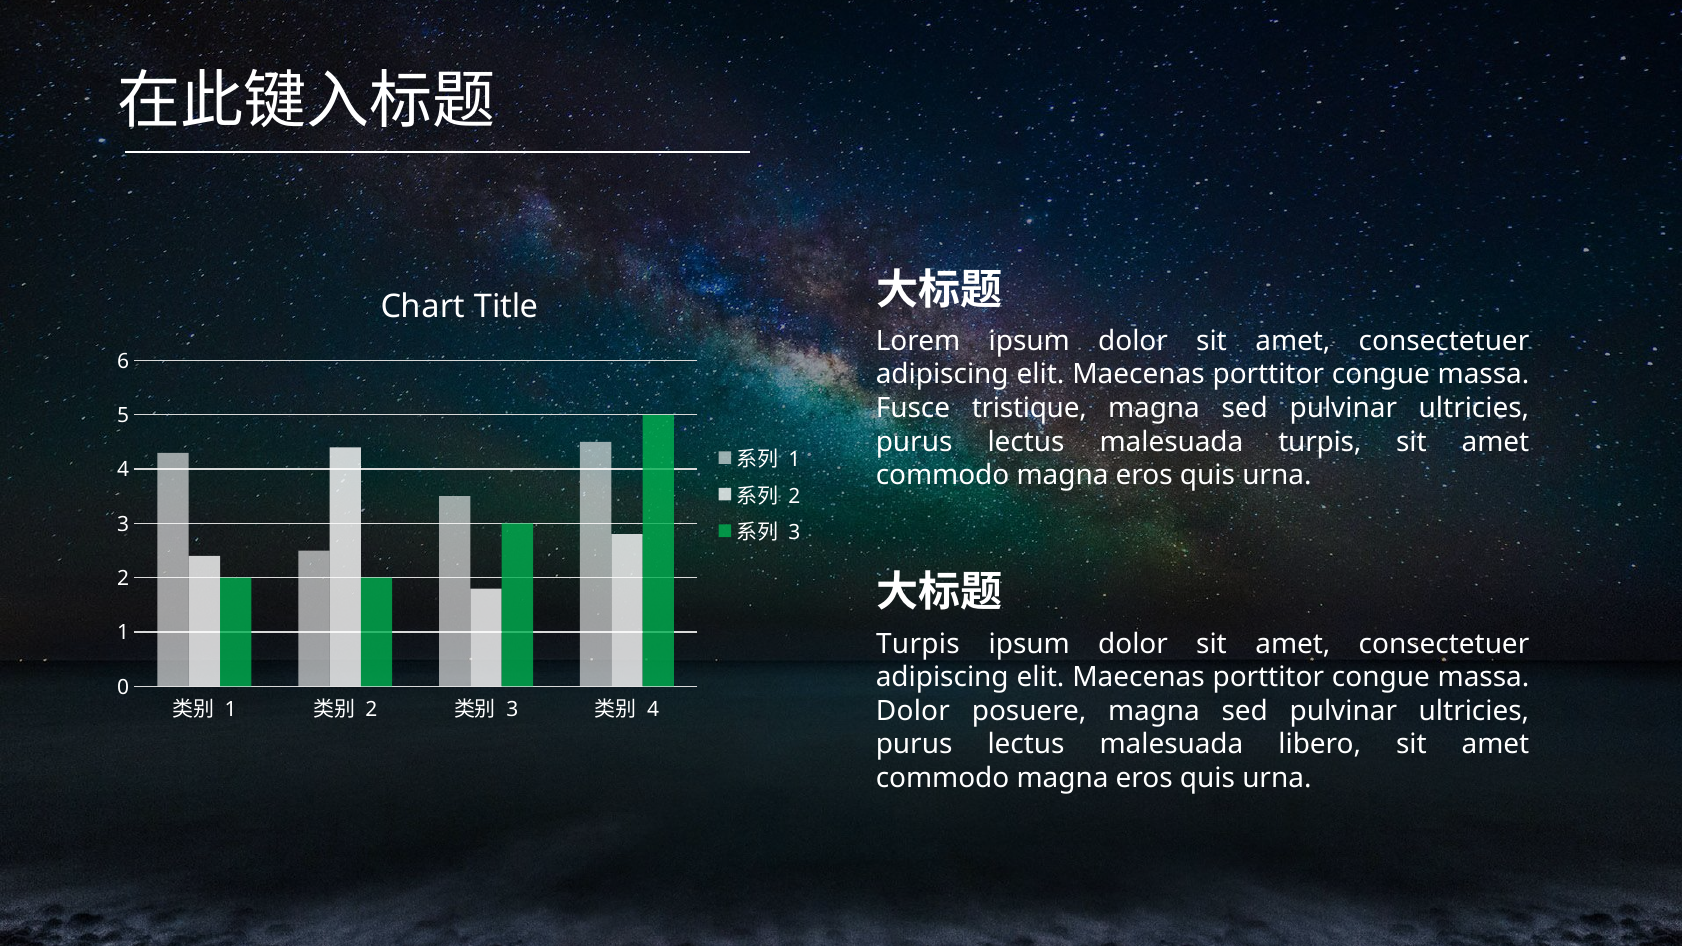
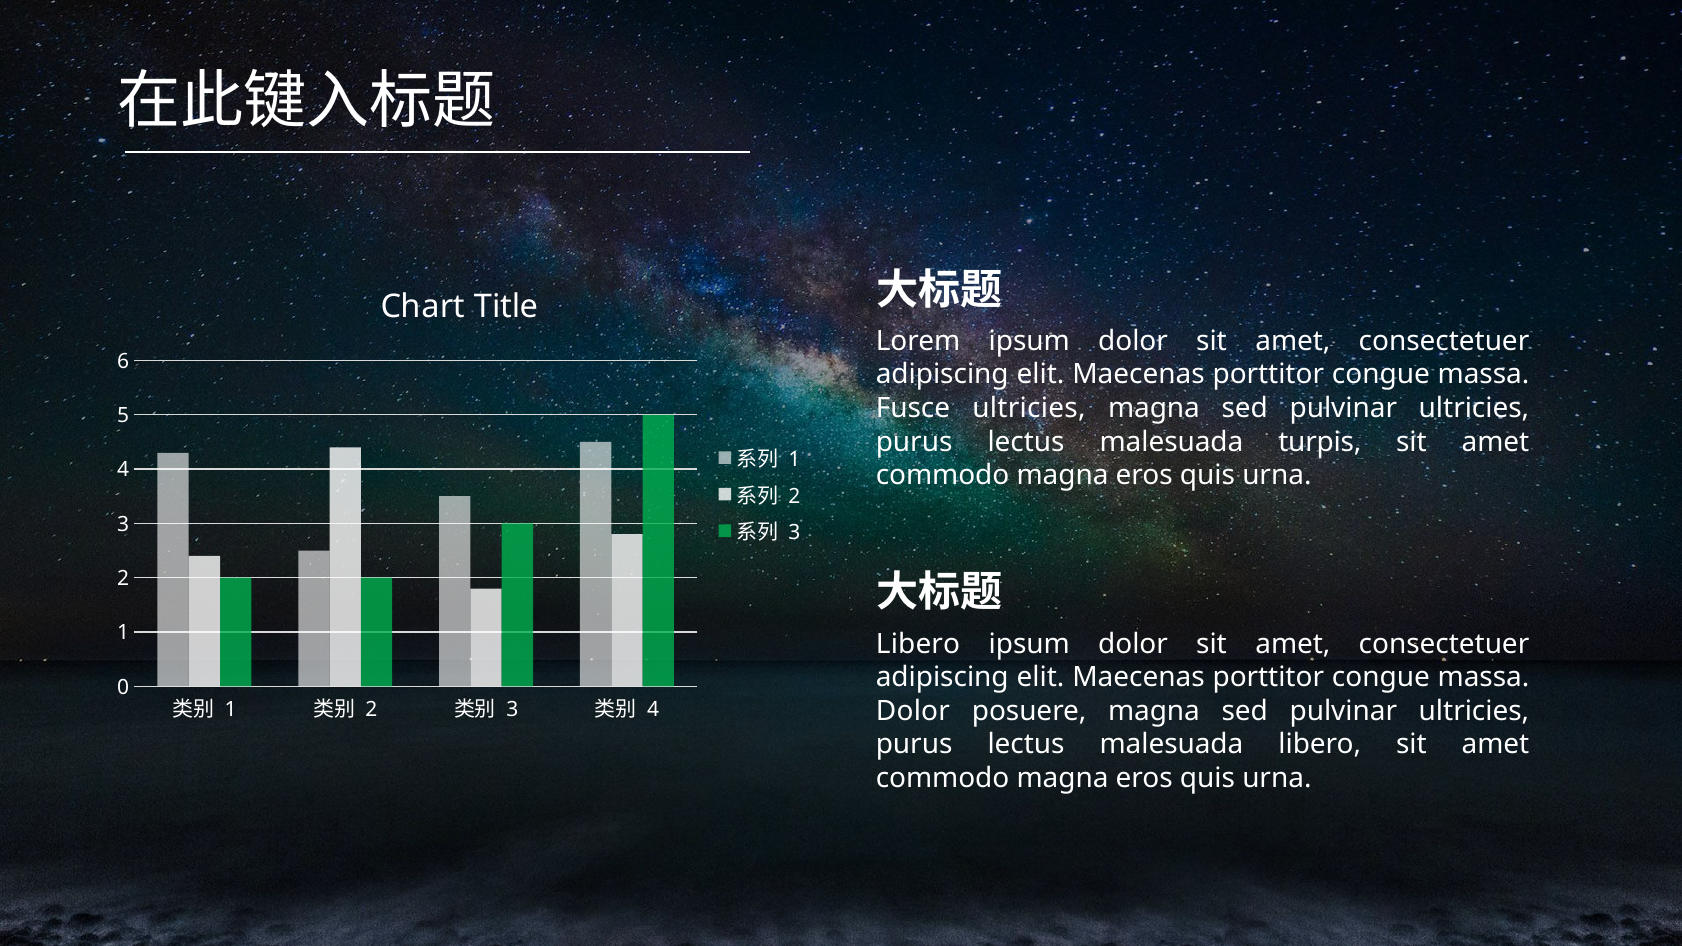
Fusce tristique: tristique -> ultricies (1029, 408)
Turpis: Turpis -> Libero (918, 644)
